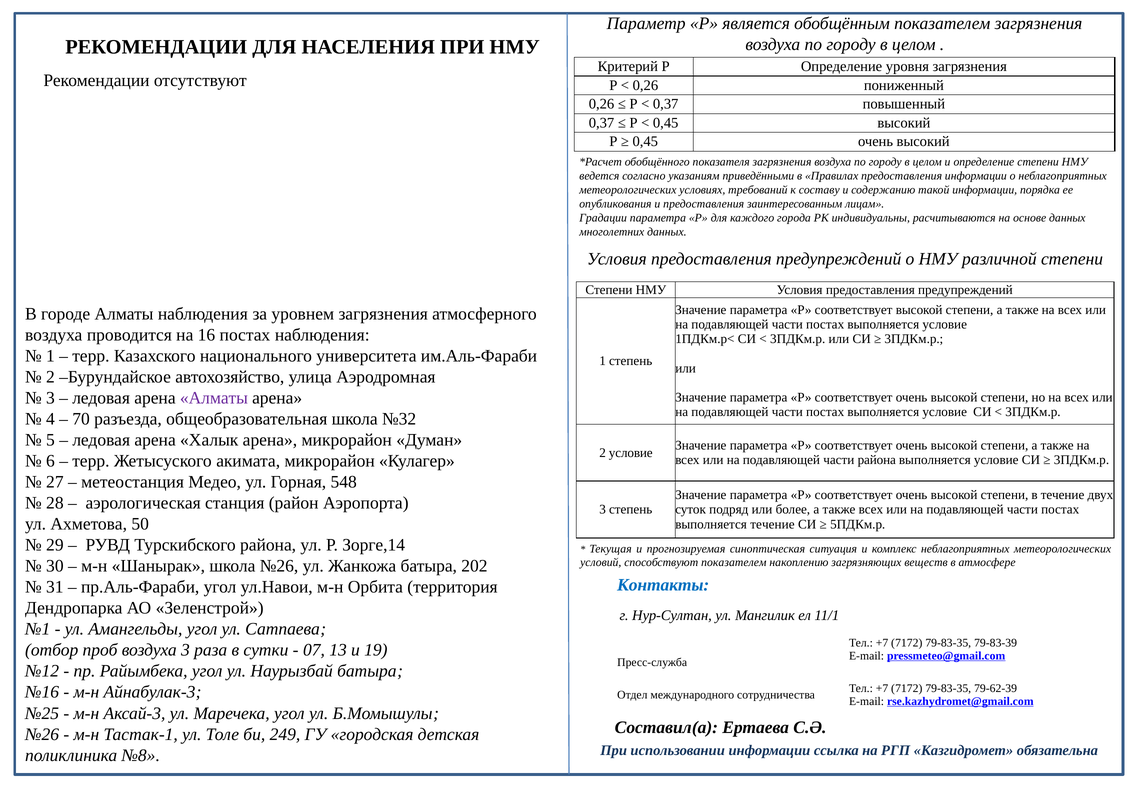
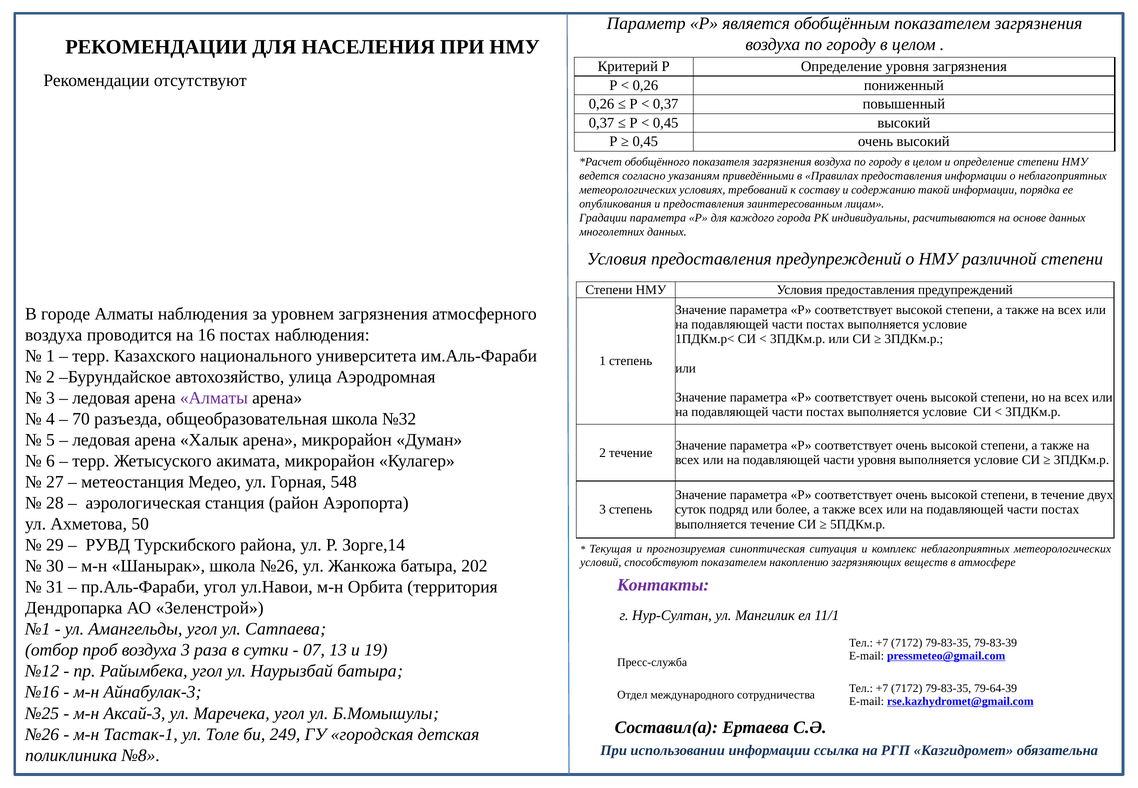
2 условие: условие -> течение (631, 453)
части района: района -> уровня (877, 460)
Контакты colour: blue -> purple (663, 585)
79-62-39: 79-62-39 -> 79-64-39 (996, 688)
